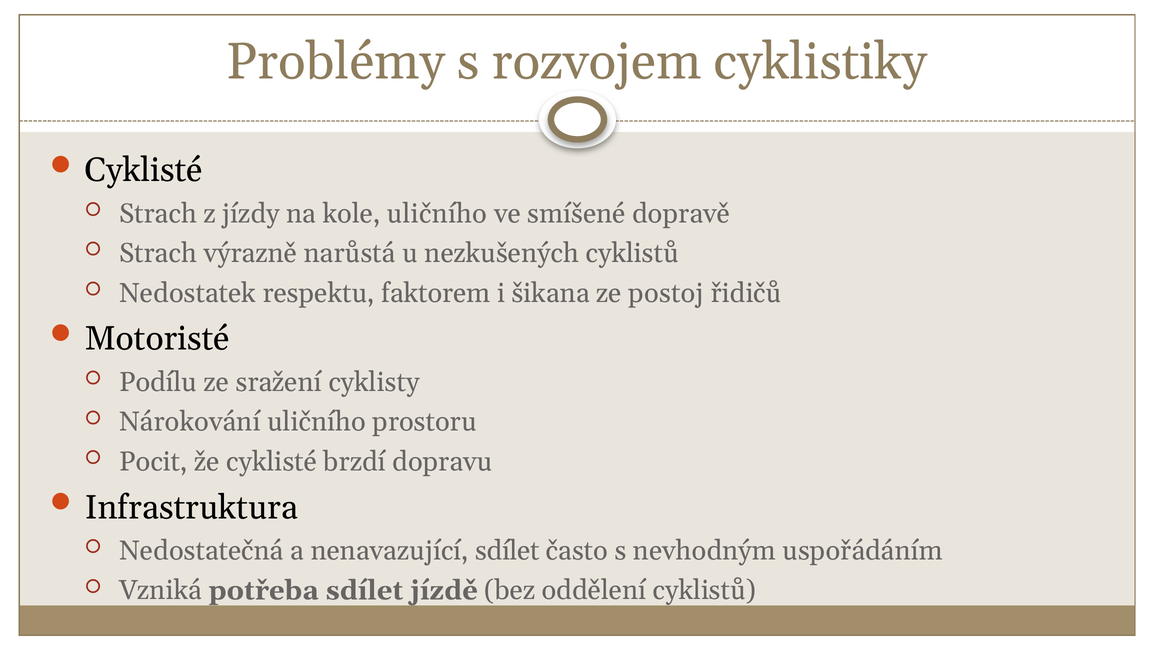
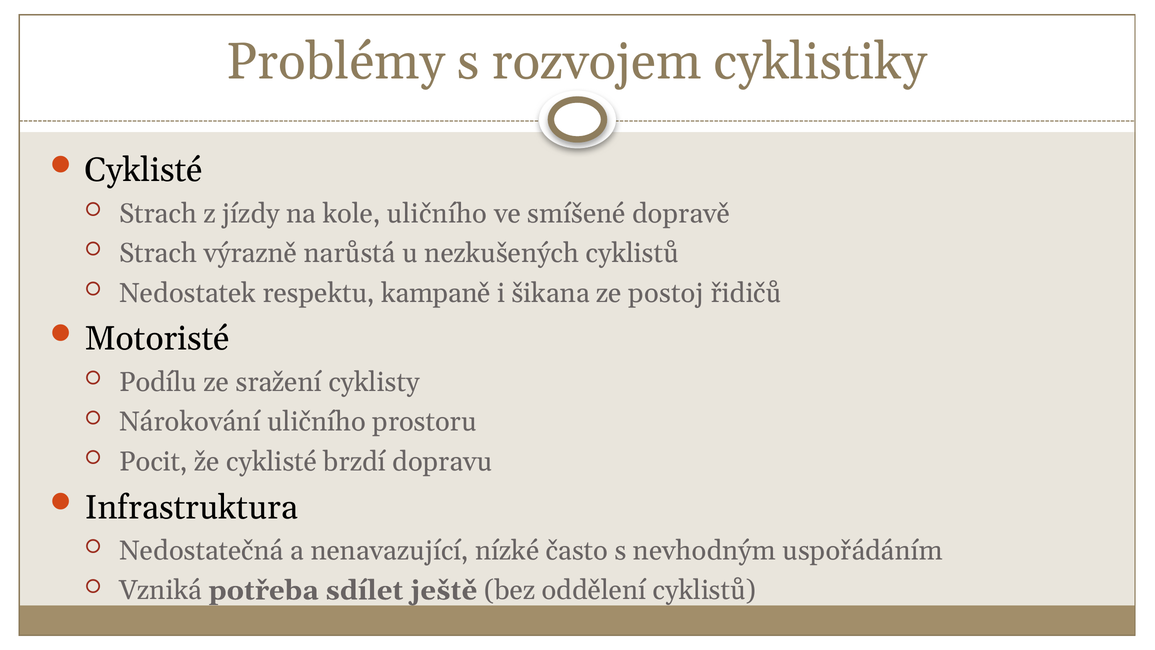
faktorem: faktorem -> kampaně (436, 293)
nenavazující sdílet: sdílet -> nízké (507, 550)
jízdě: jízdě -> ještě (444, 590)
